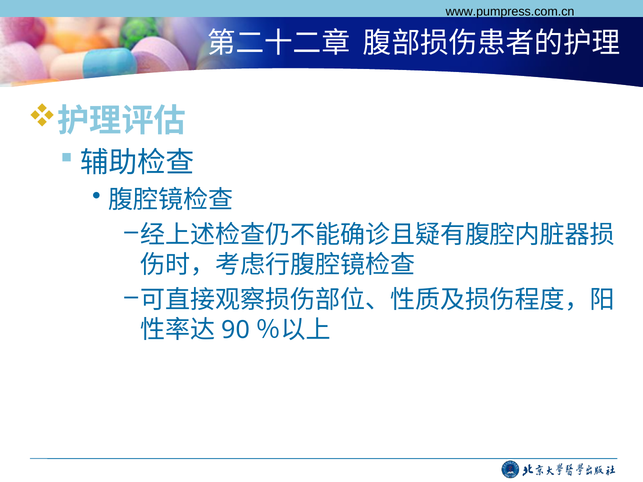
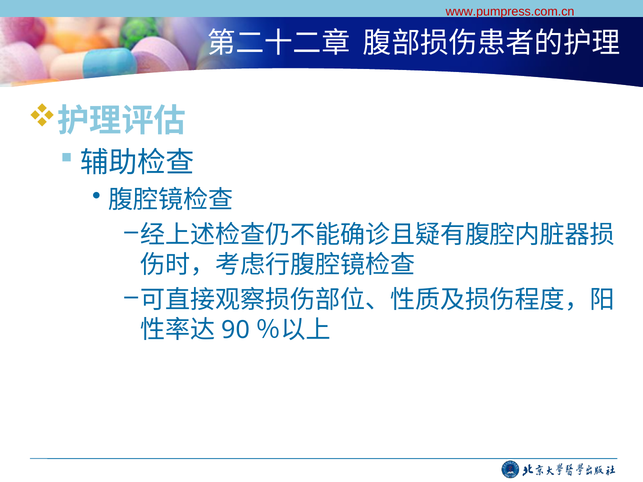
www.pumpress.com.cn colour: black -> red (510, 12)
